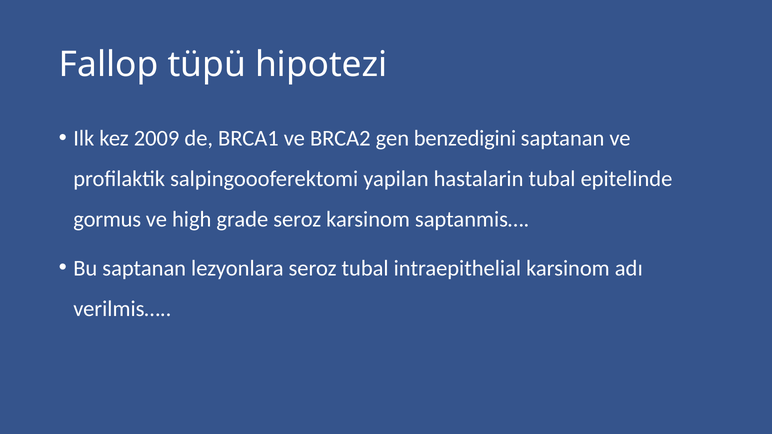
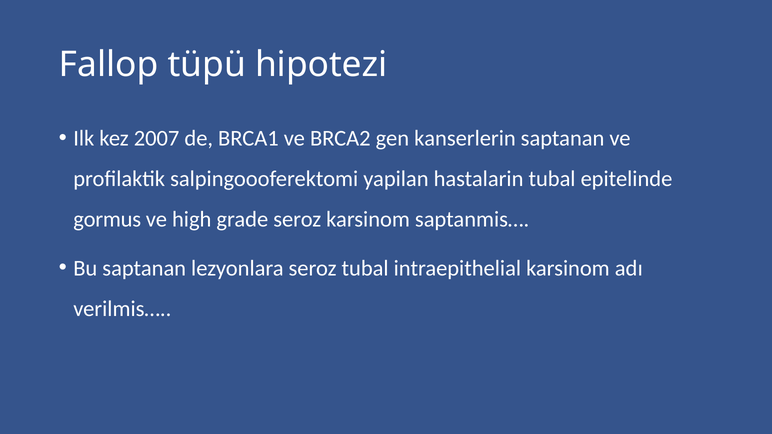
2009: 2009 -> 2007 (157, 139)
benzedigini: benzedigini -> kanserlerin (465, 139)
